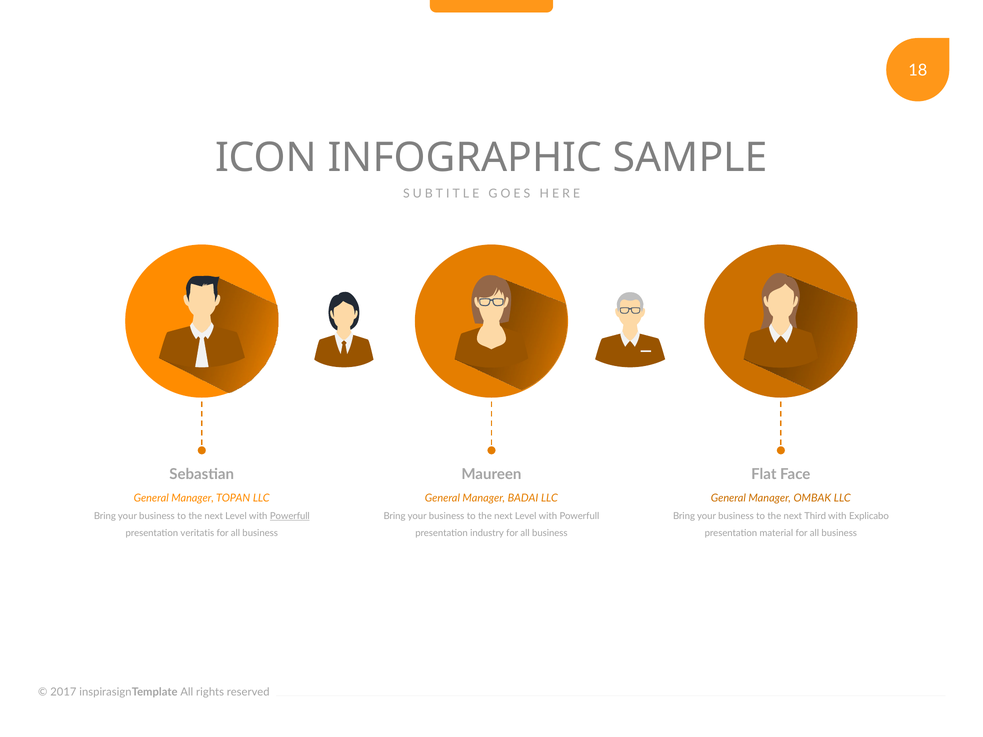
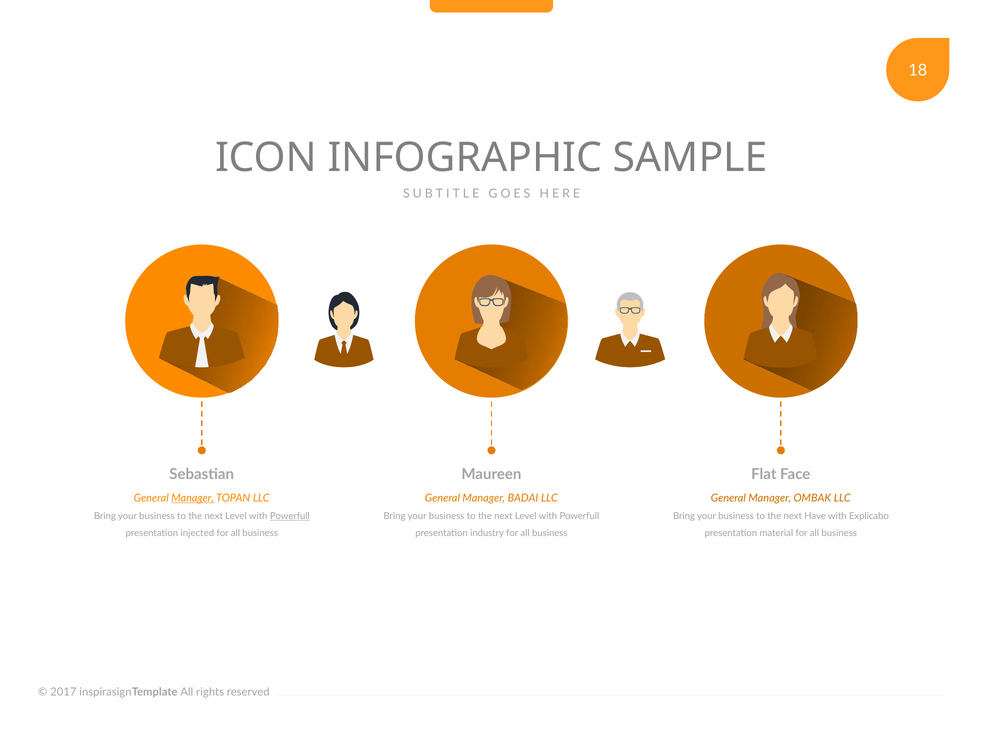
Manager underline: none -> present (193, 498)
Third: Third -> Have (815, 516)
veritatis: veritatis -> injected (197, 533)
